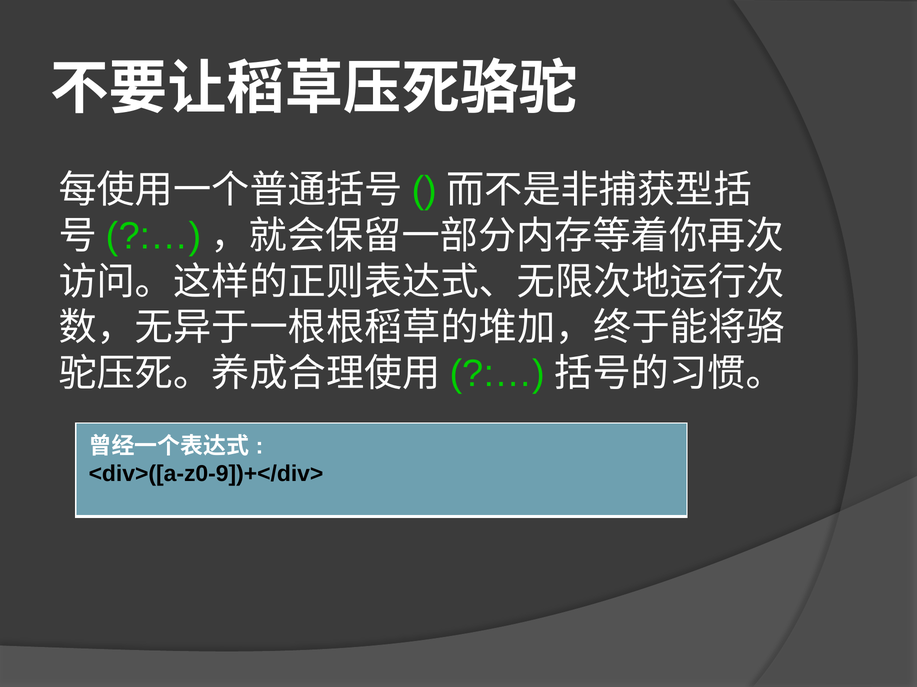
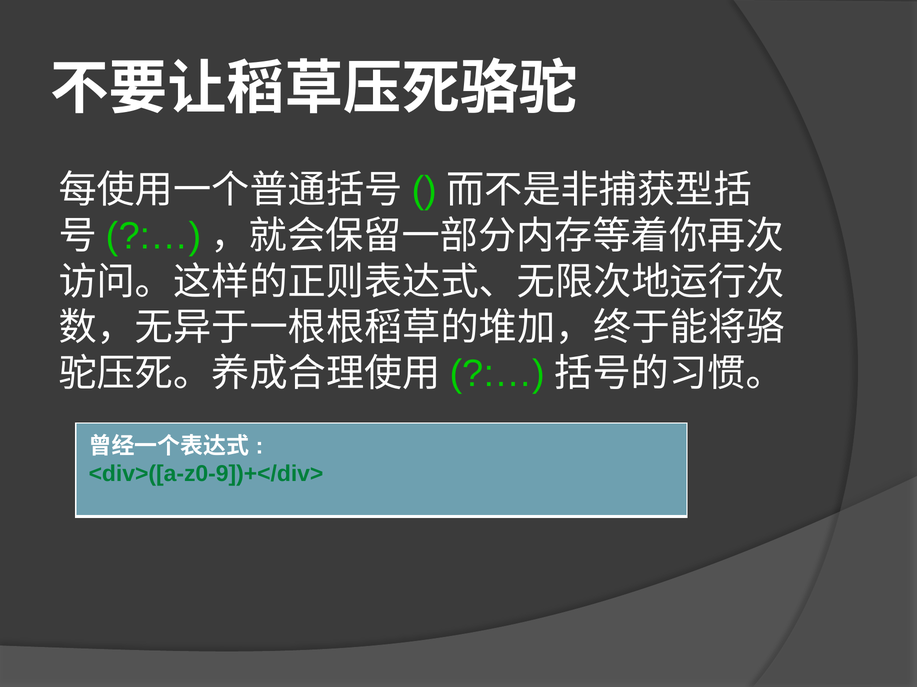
<div>([a-z0-9])+</div> colour: black -> green (206, 474)
